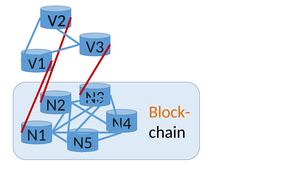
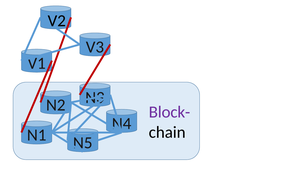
Block- colour: orange -> purple (169, 112)
